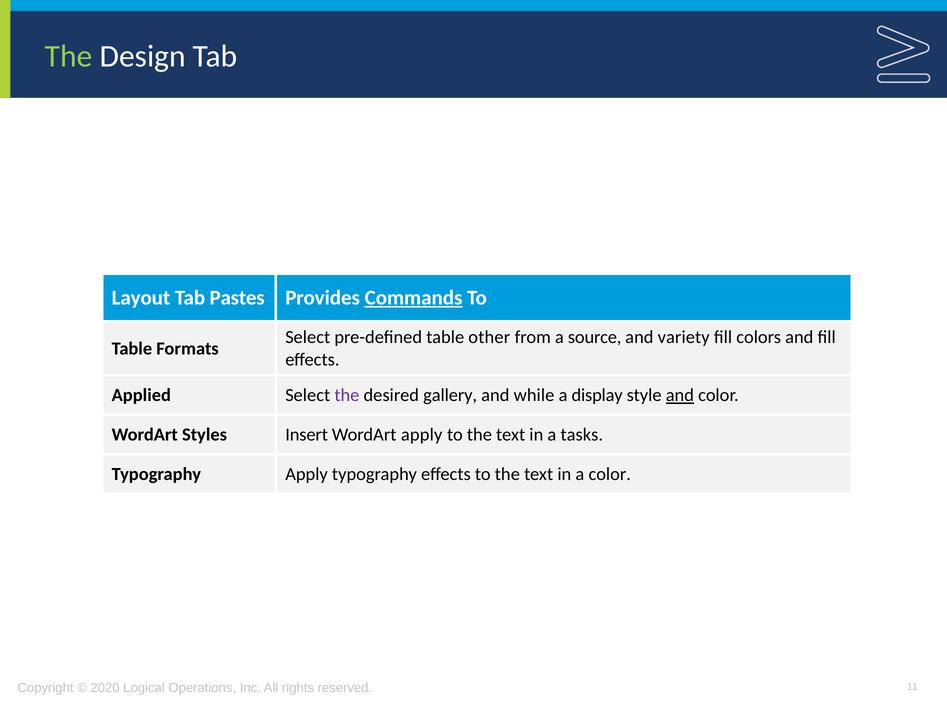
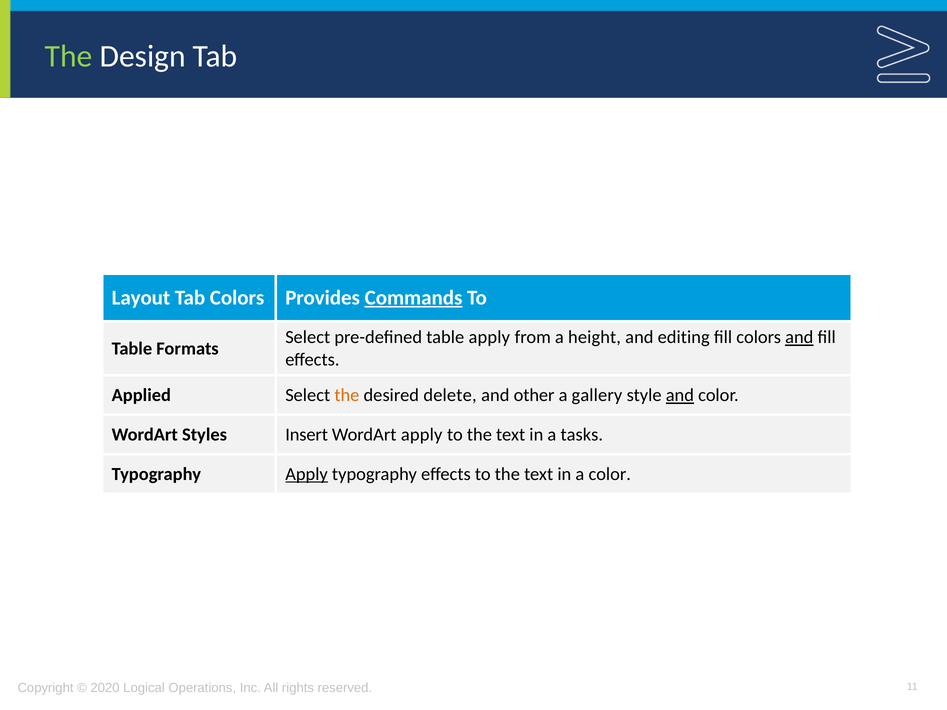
Tab Pastes: Pastes -> Colors (237, 298)
table other: other -> apply (489, 337)
source: source -> height (595, 337)
variety: variety -> editing (684, 337)
and underline: none -> present (799, 337)
the colour: purple -> orange (347, 396)
gallery: gallery -> delete (450, 396)
while: while -> other (534, 396)
display: display -> gallery (597, 396)
Apply underline: none -> present (307, 474)
